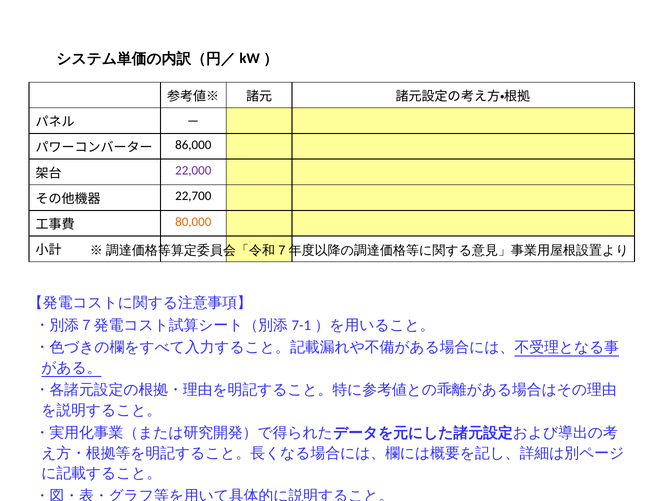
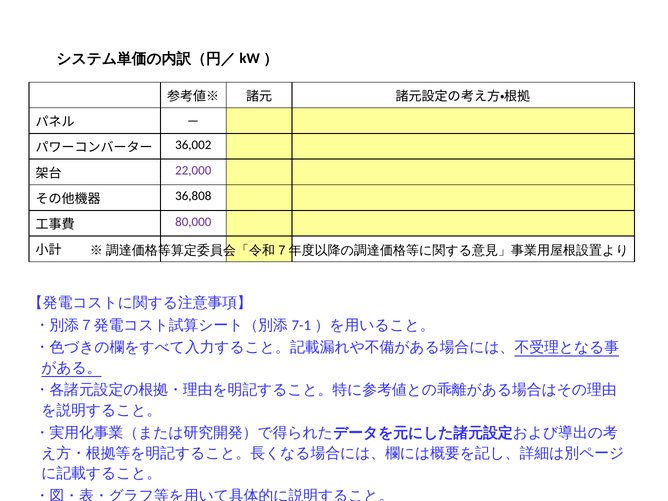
86,000: 86,000 -> 36,002 (193, 145)
22,700: 22,700 -> 36,808 (193, 196)
80,000 colour: orange -> purple (193, 222)
